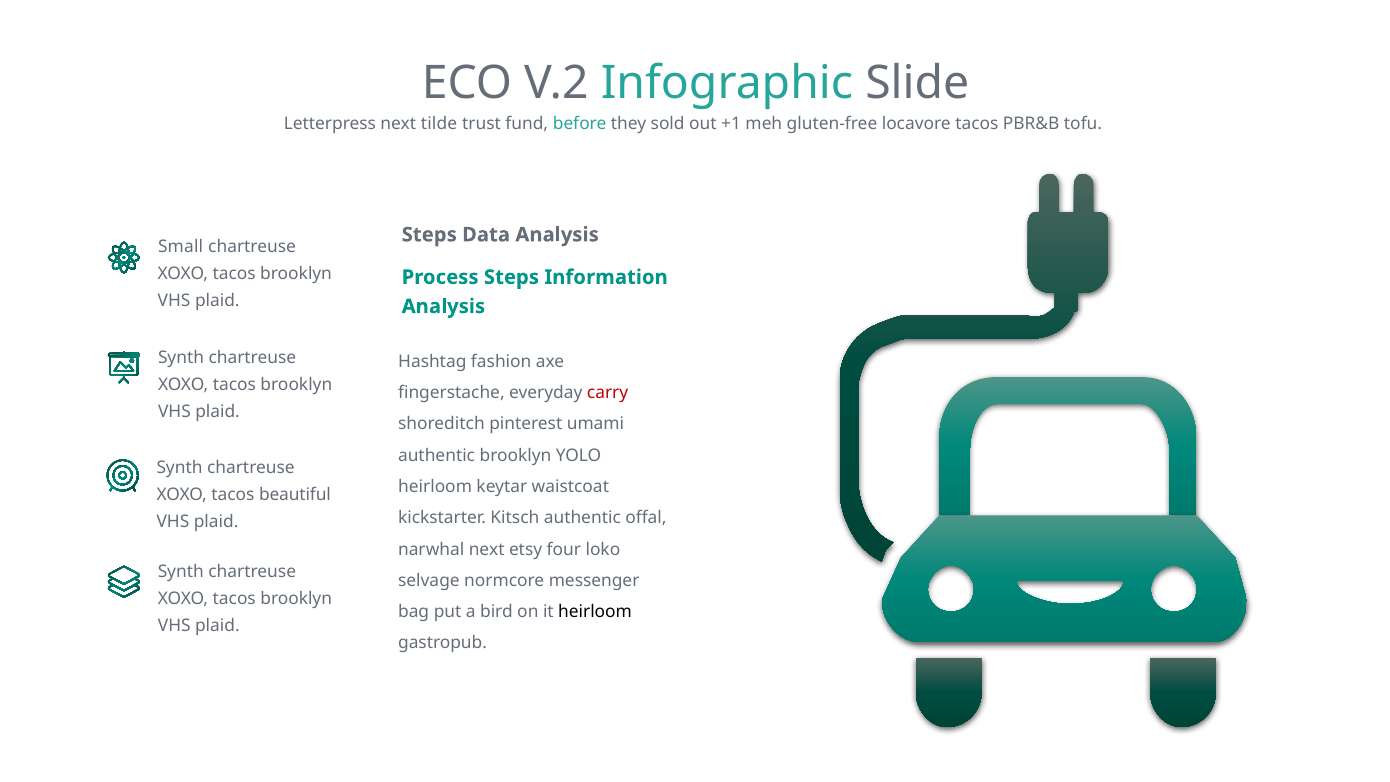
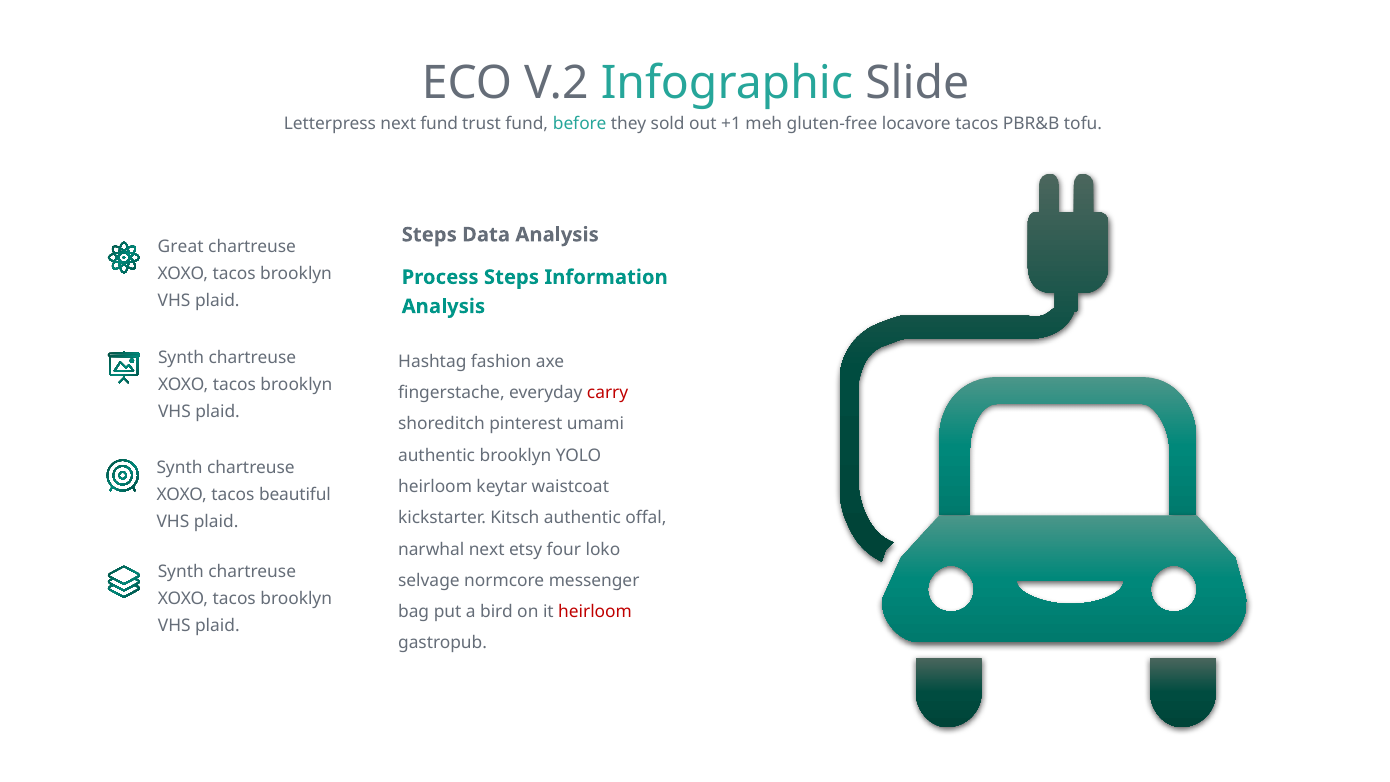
next tilde: tilde -> fund (439, 124)
Small: Small -> Great (181, 247)
heirloom colour: black -> red (595, 612)
